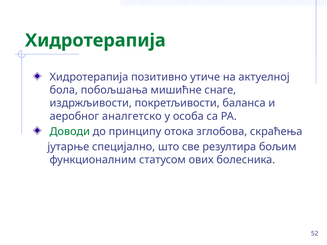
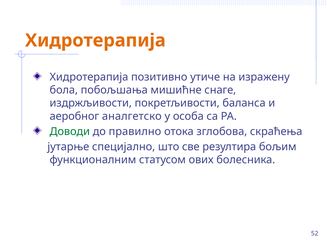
Хидротерапија colour: green -> orange (95, 41)
актуелној: актуелној -> изражену (264, 77)
принципу: принципу -> правилно (135, 132)
